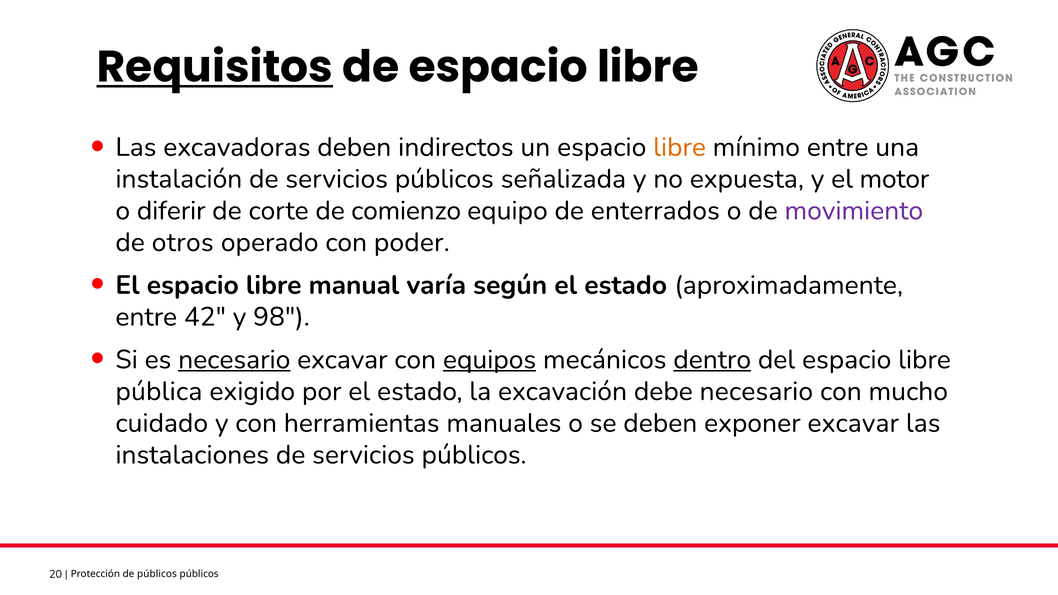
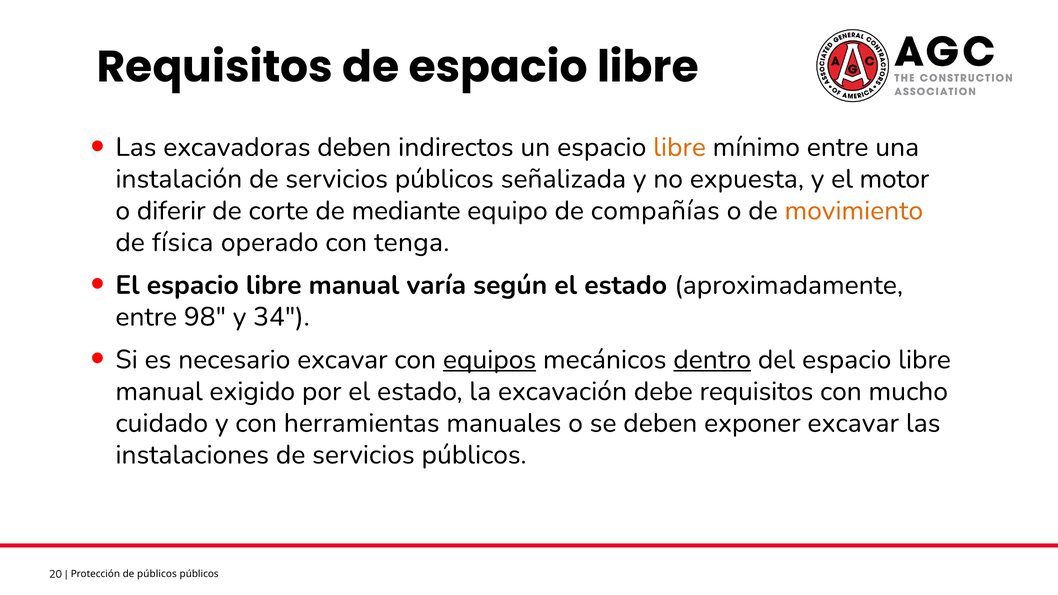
Requisitos underline: present -> none (215, 67)
comienzo: comienzo -> mediante (406, 211)
enterrados: enterrados -> compañías (655, 211)
movimiento colour: purple -> orange (854, 211)
otros: otros -> física (183, 242)
poder: poder -> tenga (412, 242)
42: 42 -> 98 (205, 317)
98: 98 -> 34 (281, 317)
necesario underline: present -> none (234, 360)
pública: pública -> manual (159, 391)
debe necesario: necesario -> requisitos (756, 391)
